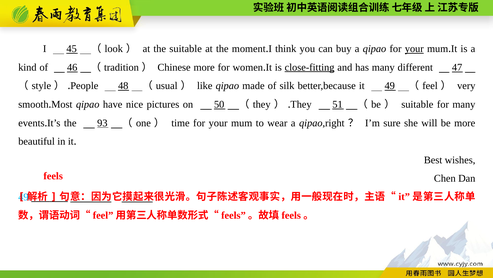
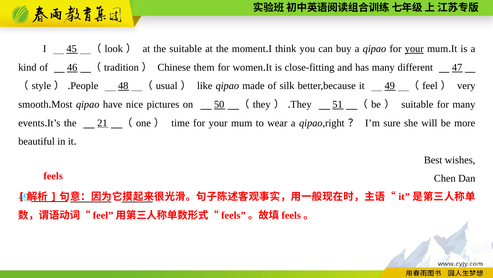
Chinese more: more -> them (204, 67)
close-fitting underline: present -> none (310, 67)
93: 93 -> 21 (102, 123)
